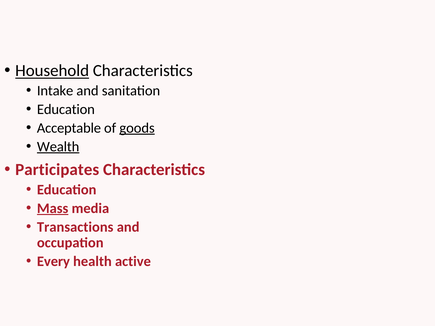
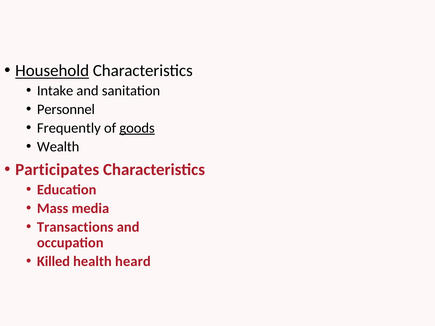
Education: Education -> Personnel (66, 109)
Acceptable: Acceptable -> Frequently (69, 128)
Wealth underline: present -> none (58, 147)
Mass underline: present -> none (53, 208)
Every: Every -> Killed (53, 261)
active: active -> heard (133, 261)
